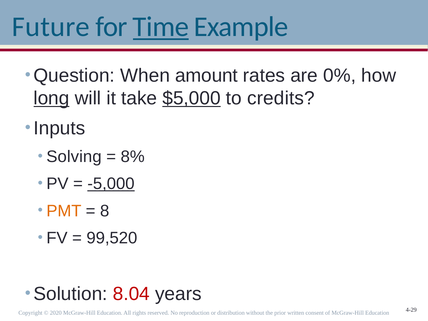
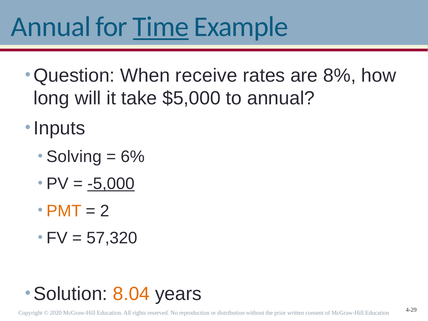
Future: Future -> Annual (51, 27)
amount: amount -> receive (206, 75)
0%: 0% -> 8% (340, 75)
long underline: present -> none (52, 98)
$5,000 underline: present -> none (192, 98)
to credits: credits -> annual (281, 98)
8%: 8% -> 6% (133, 157)
8: 8 -> 2 (105, 211)
99,520: 99,520 -> 57,320 (112, 238)
8.04 colour: red -> orange (131, 294)
